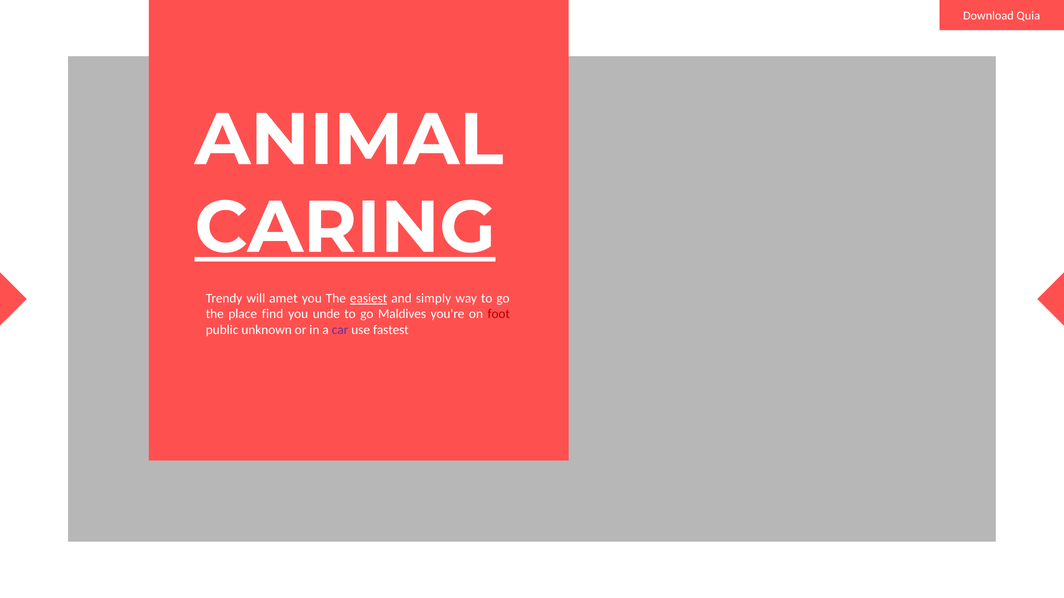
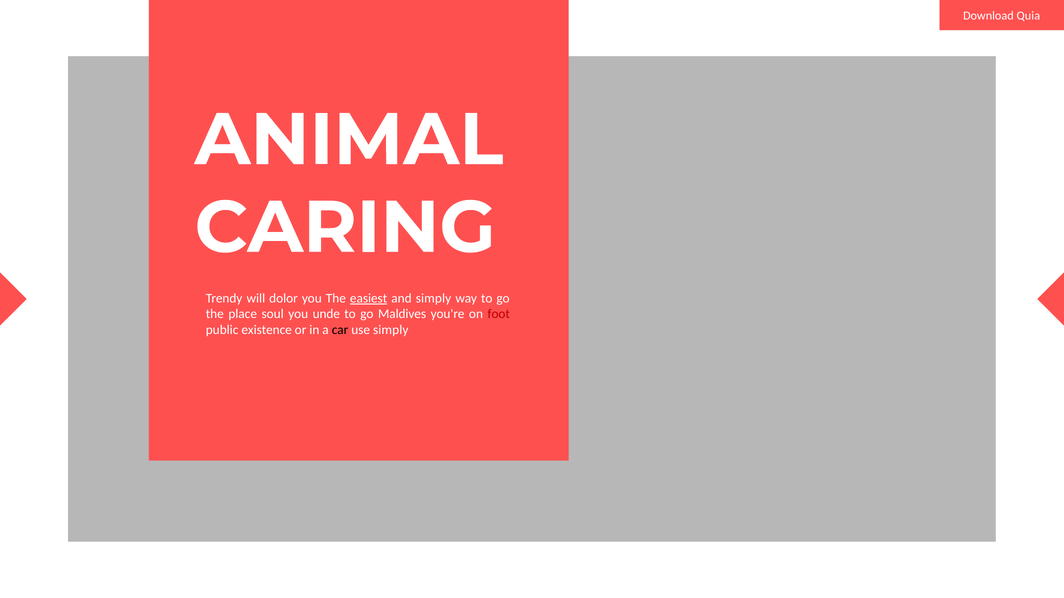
CARING underline: present -> none (345, 228)
amet: amet -> dolor (284, 298)
find: find -> soul (273, 314)
unknown: unknown -> existence (267, 330)
car colour: purple -> black (340, 330)
use fastest: fastest -> simply (391, 330)
